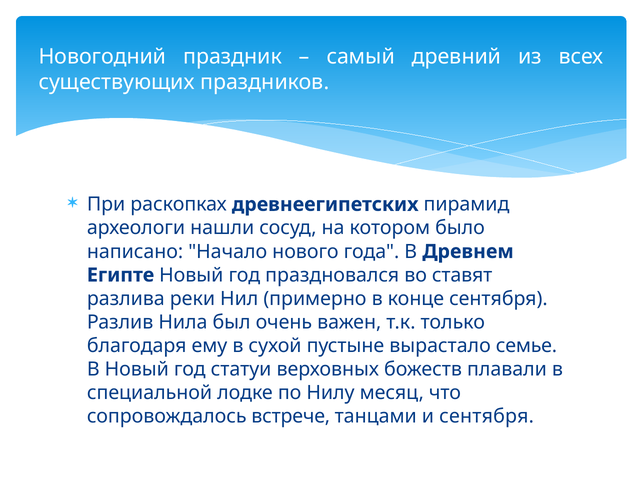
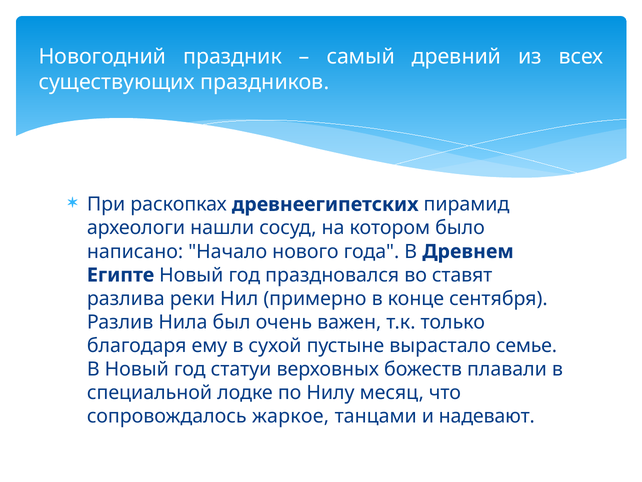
встрече: встрече -> жаркое (291, 416)
и сентября: сентября -> надевают (487, 416)
